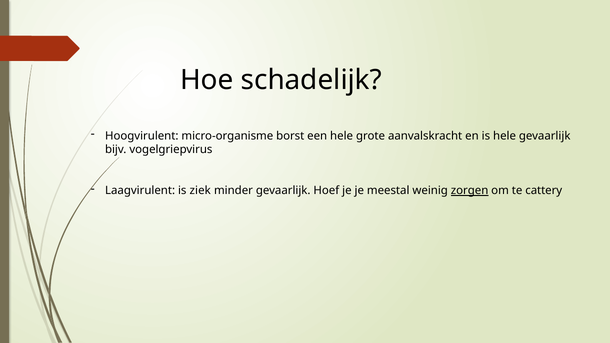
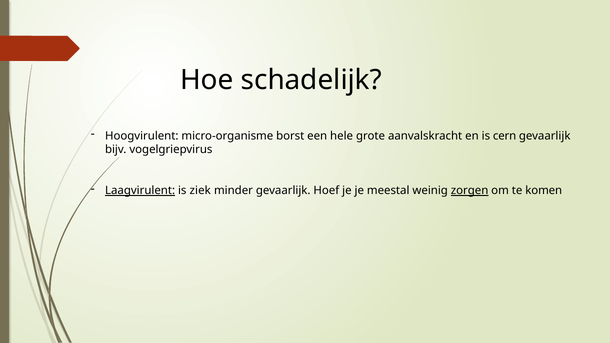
is hele: hele -> cern (505, 136)
Laagvirulent underline: none -> present (140, 191)
cattery: cattery -> komen (544, 191)
